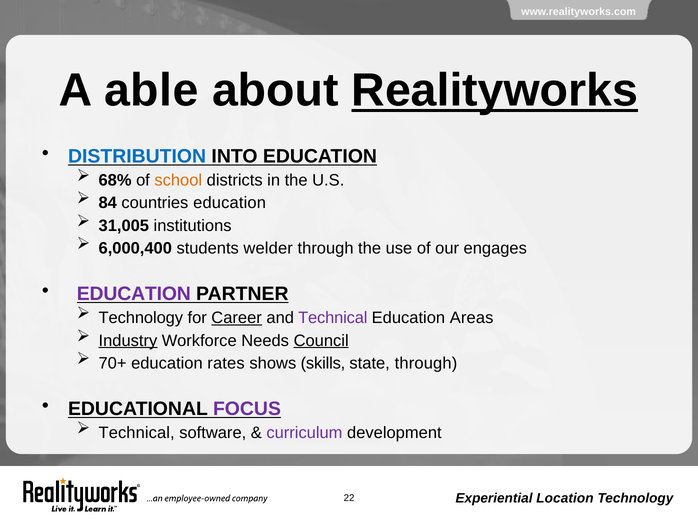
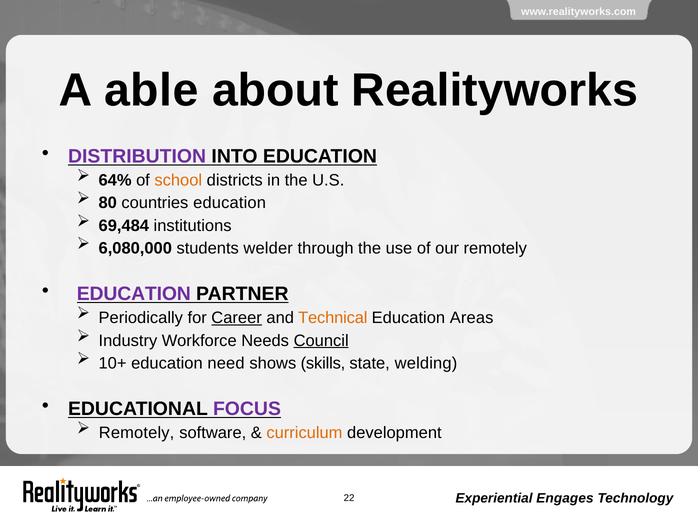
Realityworks underline: present -> none (495, 90)
DISTRIBUTION colour: blue -> purple (137, 156)
68%: 68% -> 64% (115, 180)
84: 84 -> 80 (108, 203)
31,005: 31,005 -> 69,484 (124, 225)
6,000,400: 6,000,400 -> 6,080,000 (135, 248)
our engages: engages -> remotely (495, 248)
Technology: Technology -> Periodically (141, 318)
Technical colour: purple -> orange (333, 318)
Industry underline: present -> none (128, 340)
70+: 70+ -> 10+ (113, 363)
rates: rates -> need (226, 363)
state through: through -> welding (426, 363)
Technical: Technical -> Remotely (137, 432)
curriculum colour: purple -> orange (304, 432)
Location: Location -> Engages (565, 498)
